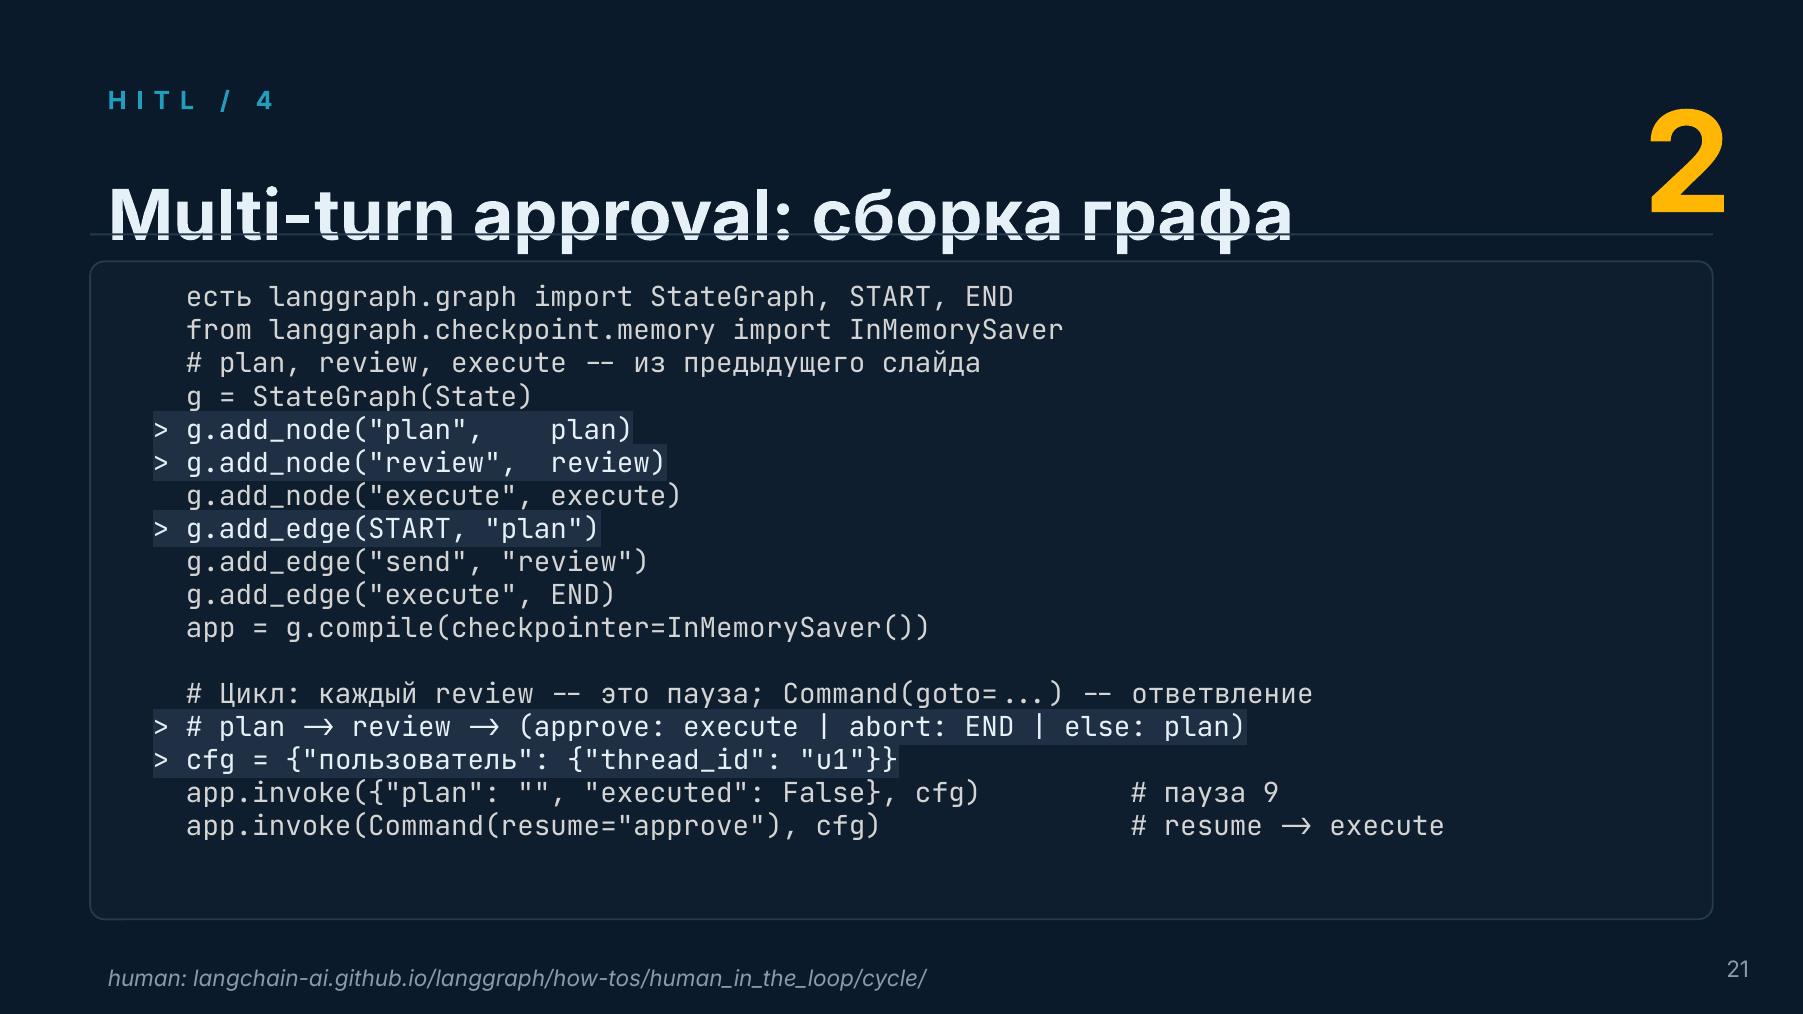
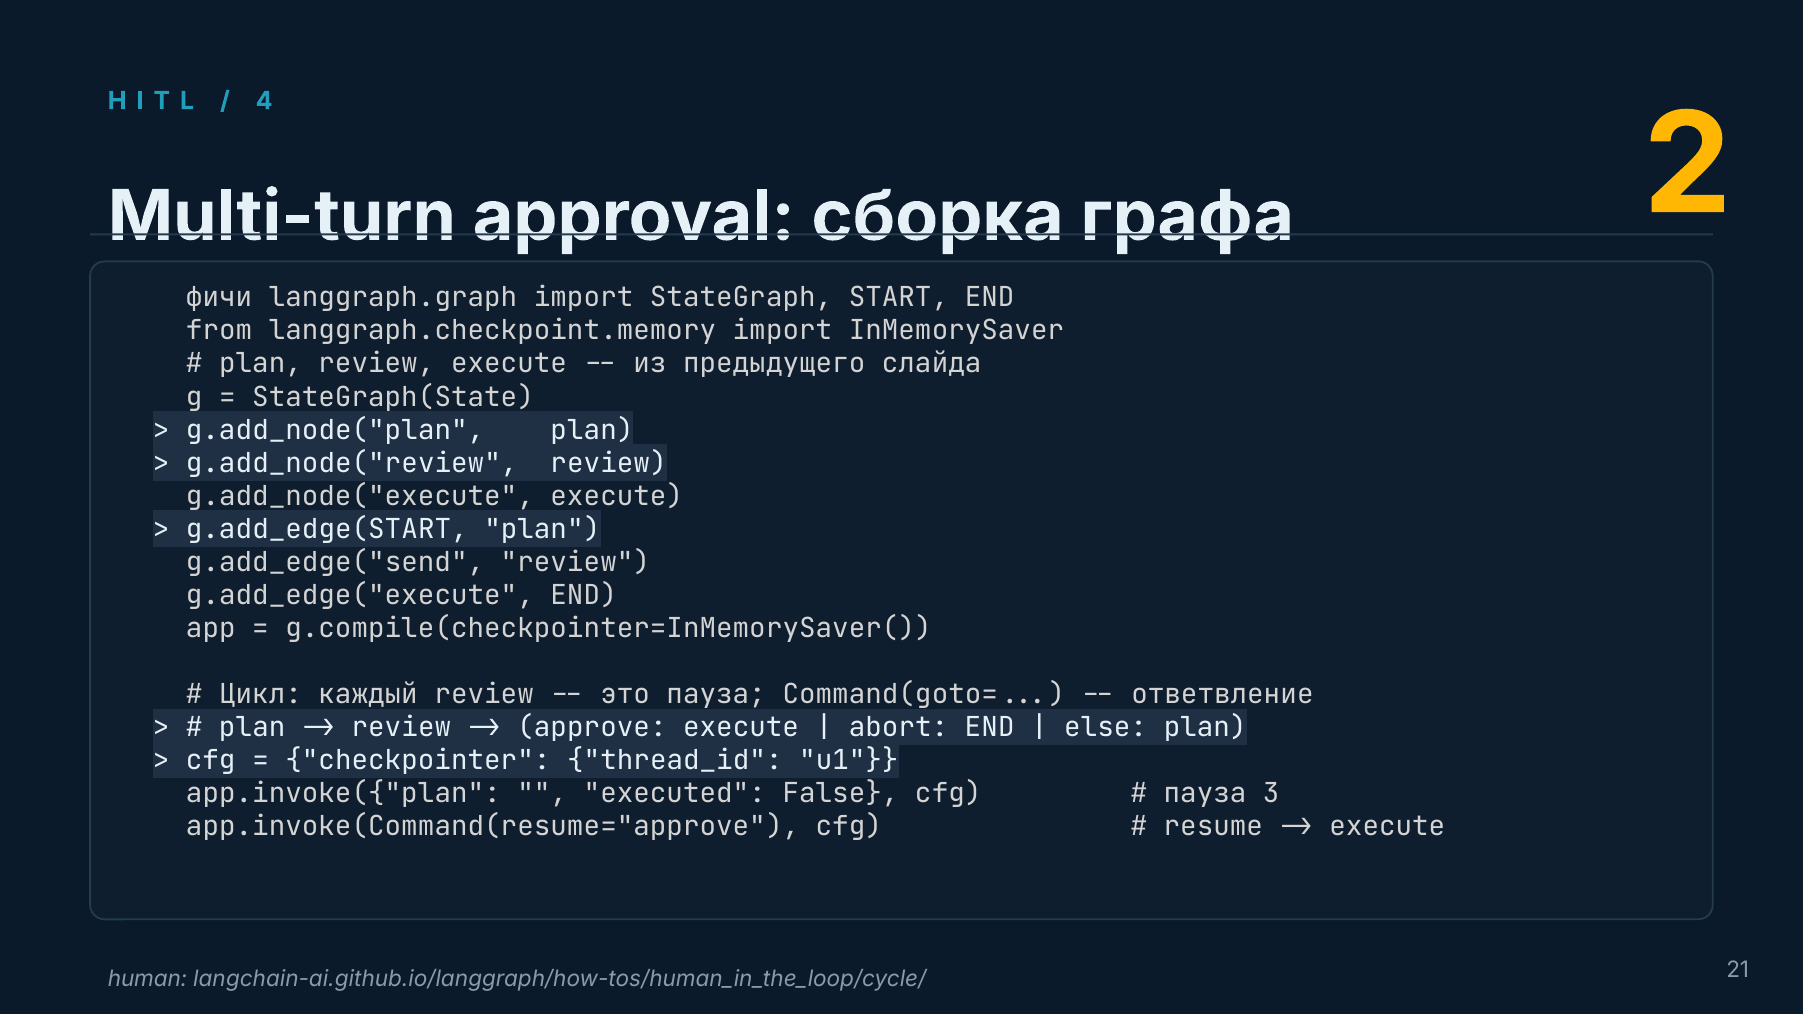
есть: есть -> фичи (219, 298)
пользователь: пользователь -> checkpointer (418, 761)
9: 9 -> 3 (1271, 794)
